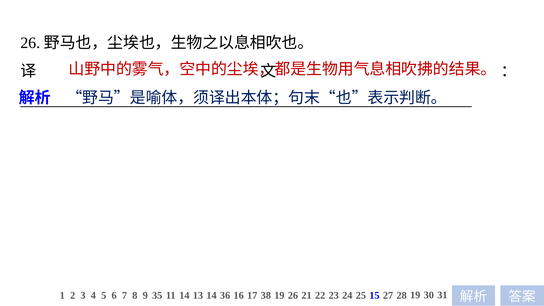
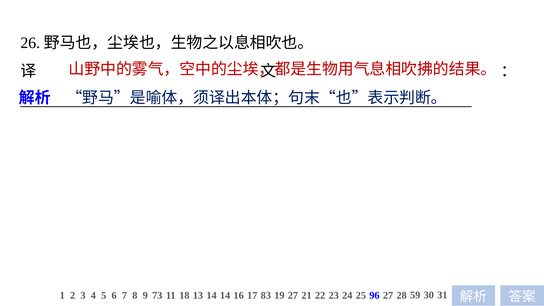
35: 35 -> 73 (157, 296)
11 14: 14 -> 18 (184, 296)
14 36: 36 -> 14 (225, 296)
38: 38 -> 83 (266, 296)
19 26: 26 -> 27 (293, 296)
15: 15 -> 96 (374, 296)
28 19: 19 -> 59 (415, 295)
